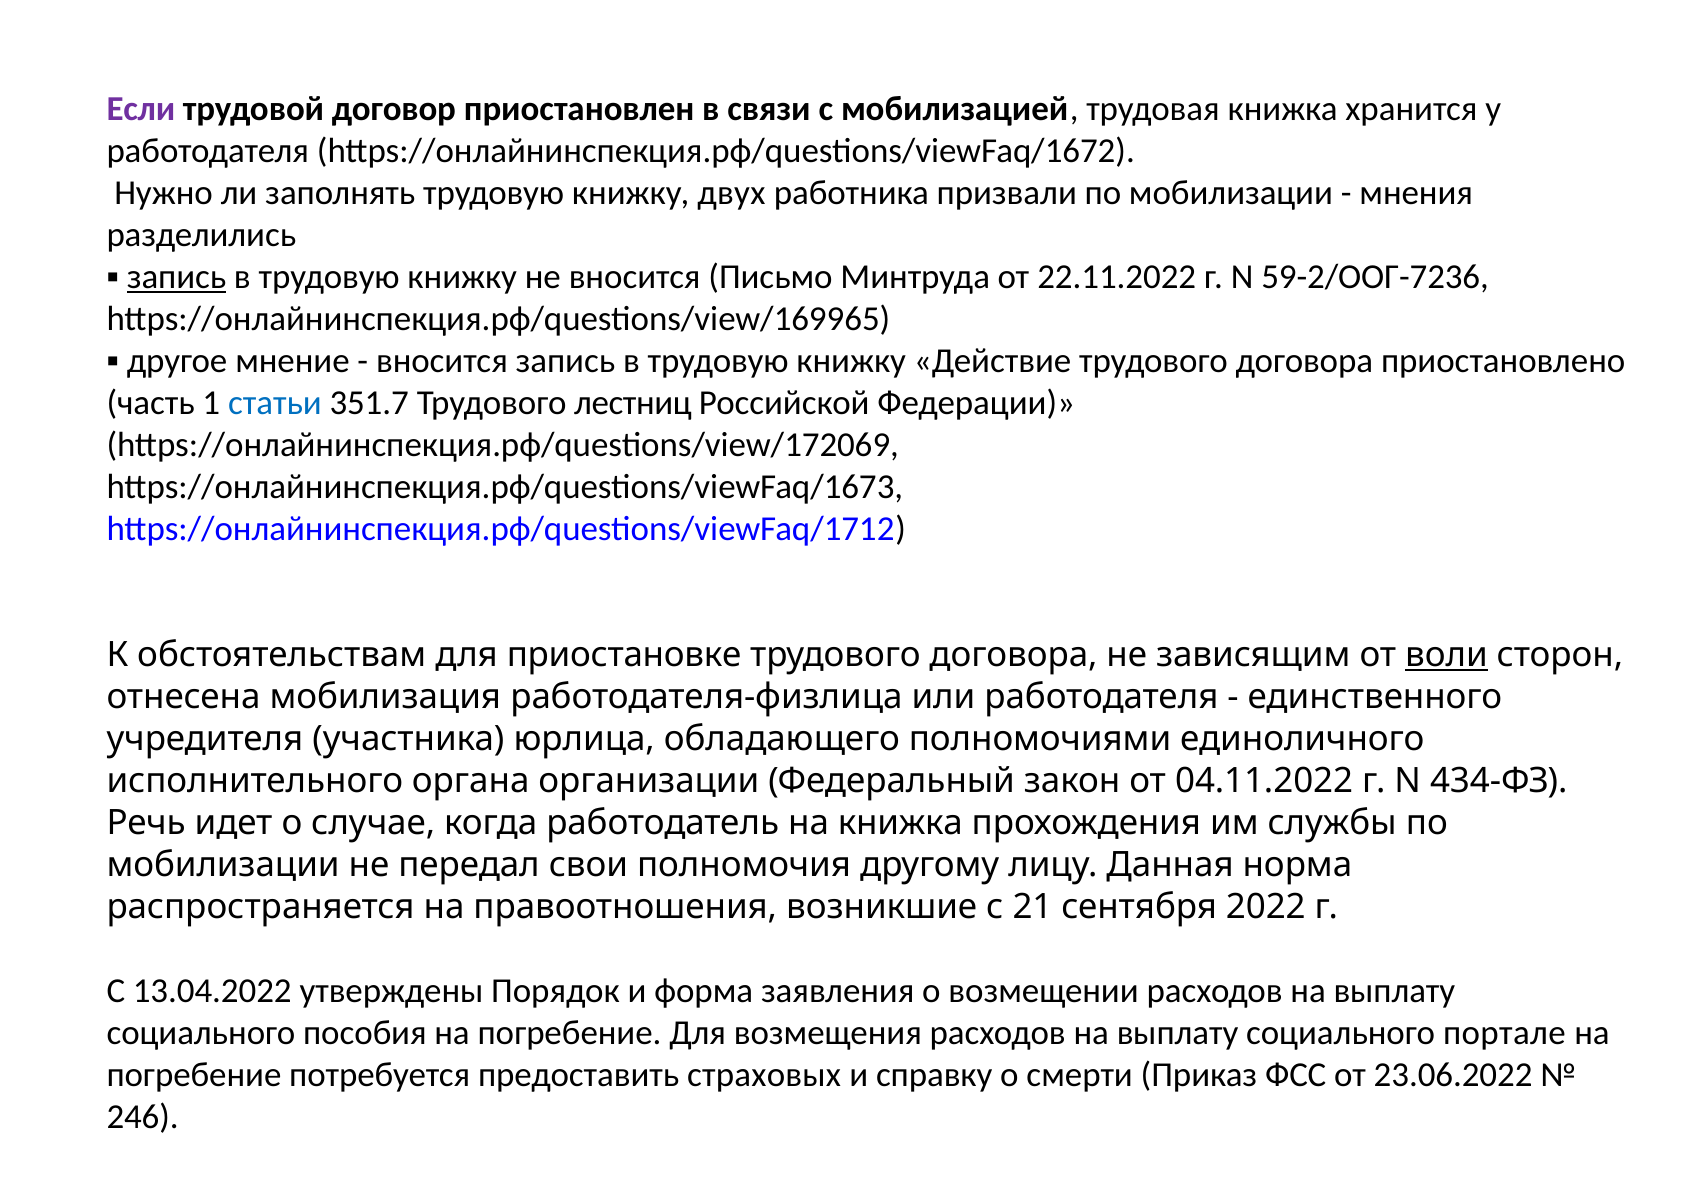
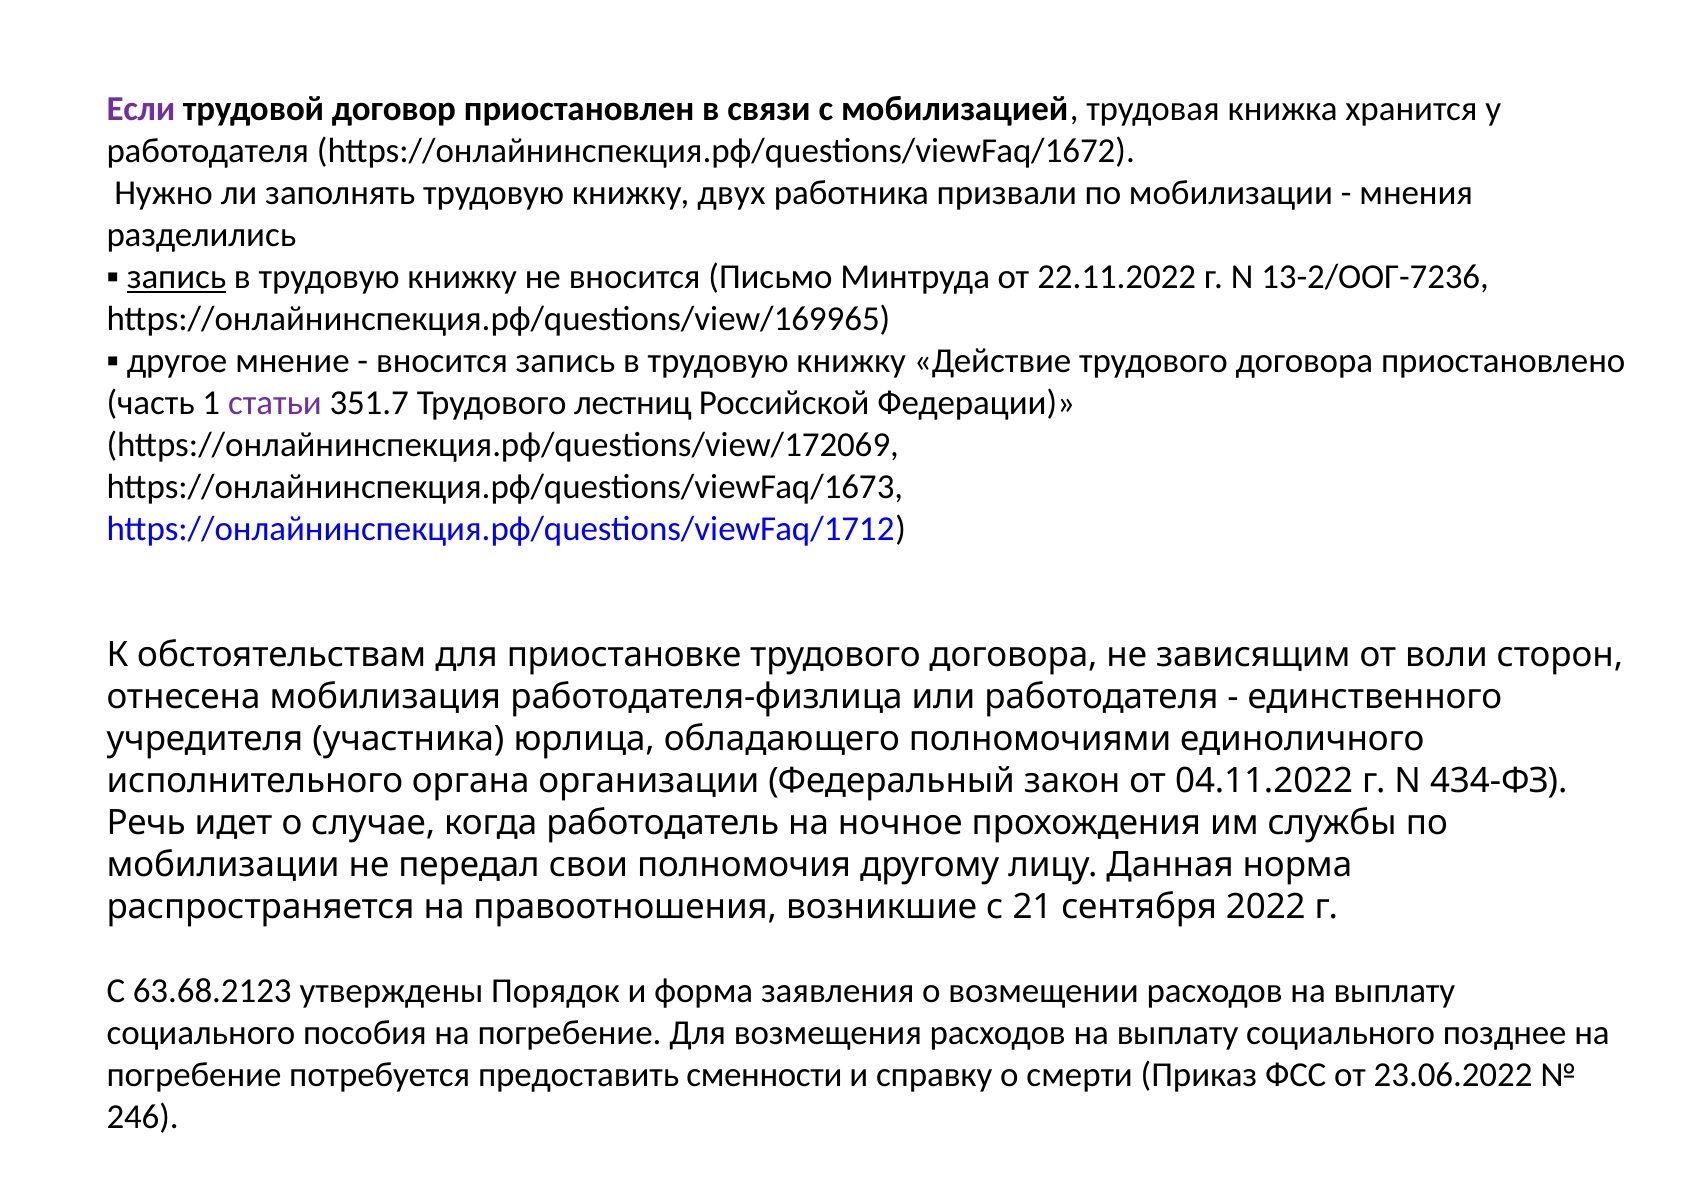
59-2/ООГ-7236: 59-2/ООГ-7236 -> 13-2/ООГ-7236 (1375, 277)
статьи colour: blue -> purple (275, 403)
воли underline: present -> none (1446, 655)
на книжка: книжка -> ночное (900, 823)
13.04.2022: 13.04.2022 -> 63.68.2123 (212, 991)
портале: портале -> позднее (1505, 1033)
страховых: страховых -> сменности (764, 1075)
